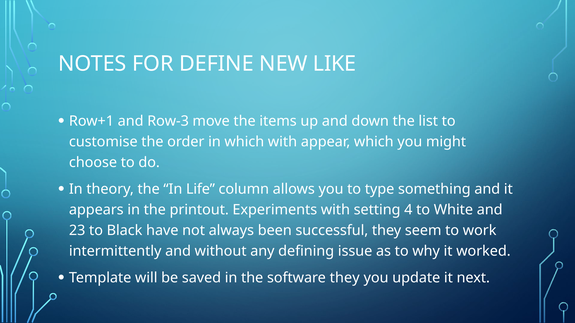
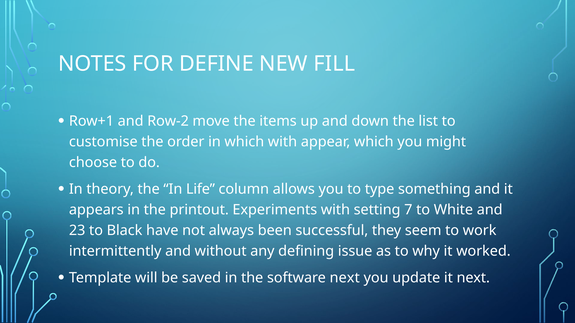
LIKE: LIKE -> FILL (334, 64)
Row-3: Row-3 -> Row-2 (168, 121)
4: 4 -> 7 (408, 210)
software they: they -> next (345, 278)
